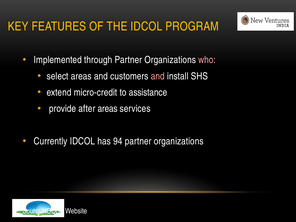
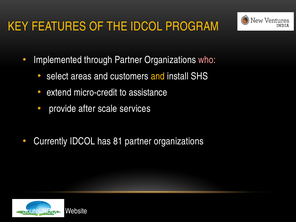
and colour: pink -> yellow (158, 76)
after areas: areas -> scale (107, 109)
94: 94 -> 81 (118, 141)
